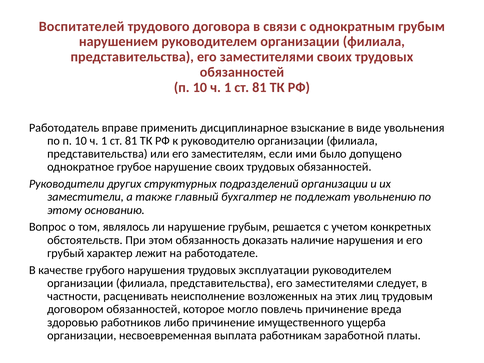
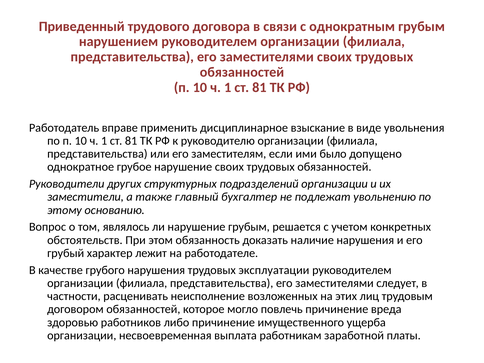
Воспитателей: Воспитателей -> Приведенный (82, 26)
